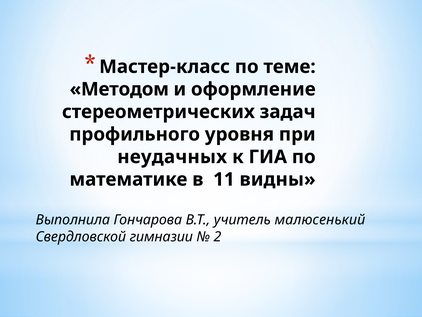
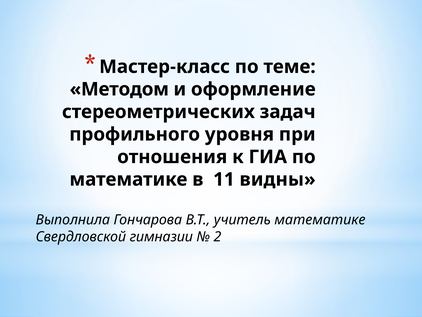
неудачных: неудачных -> отношения (172, 157)
учитель малюсенький: малюсенький -> математике (320, 220)
